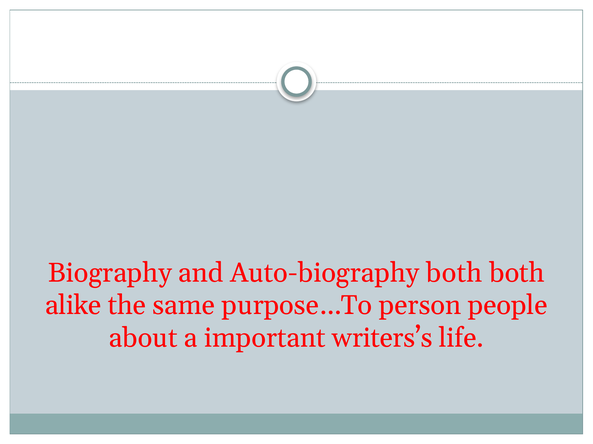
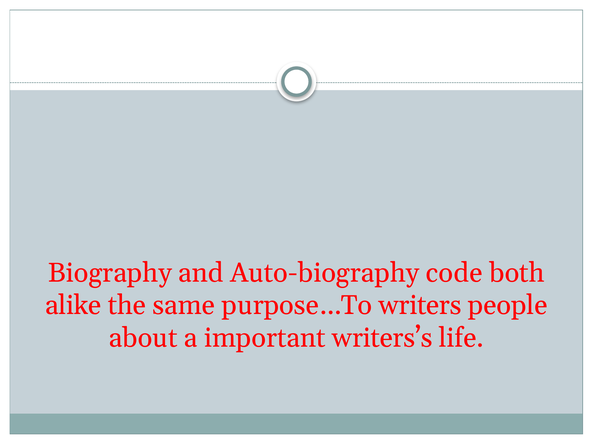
Auto-biography both: both -> code (454, 273)
person: person -> writers (420, 306)
